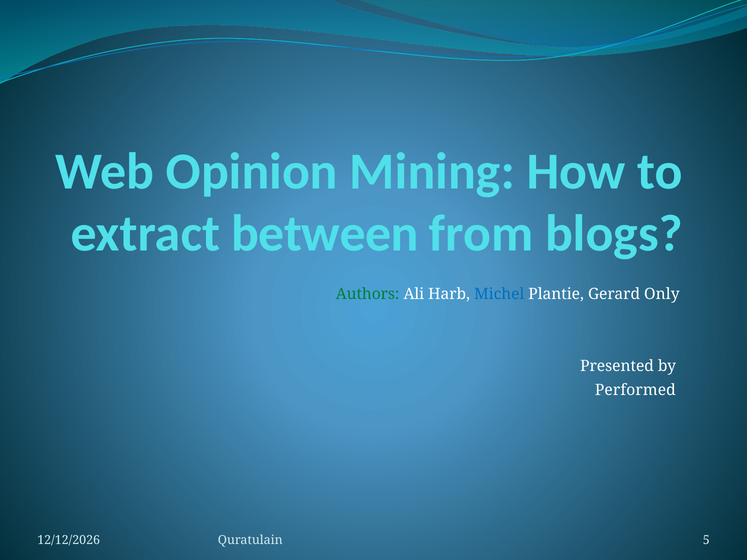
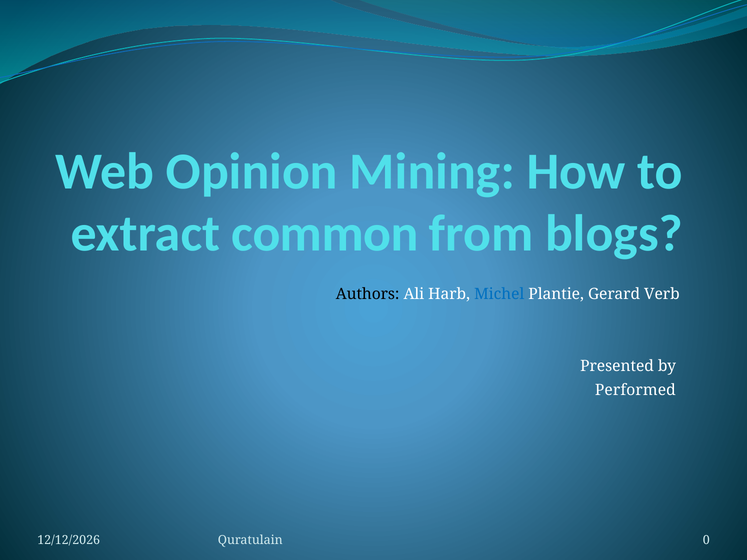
between: between -> common (325, 234)
Authors colour: green -> black (368, 294)
Only: Only -> Verb (662, 294)
5: 5 -> 0 (706, 540)
